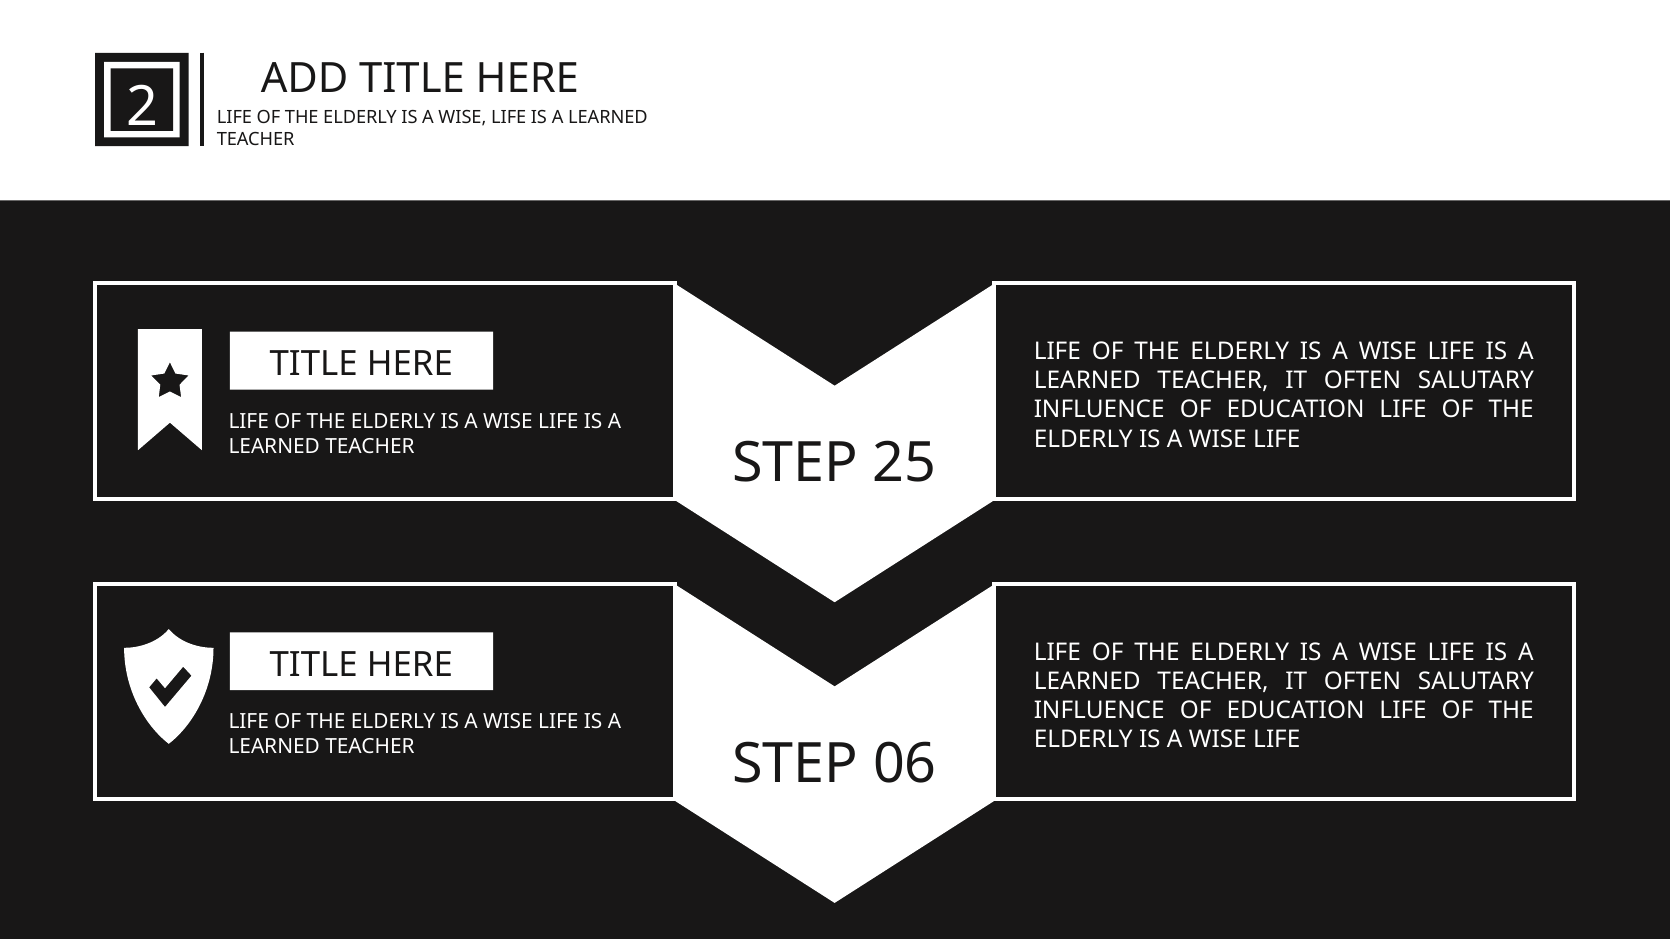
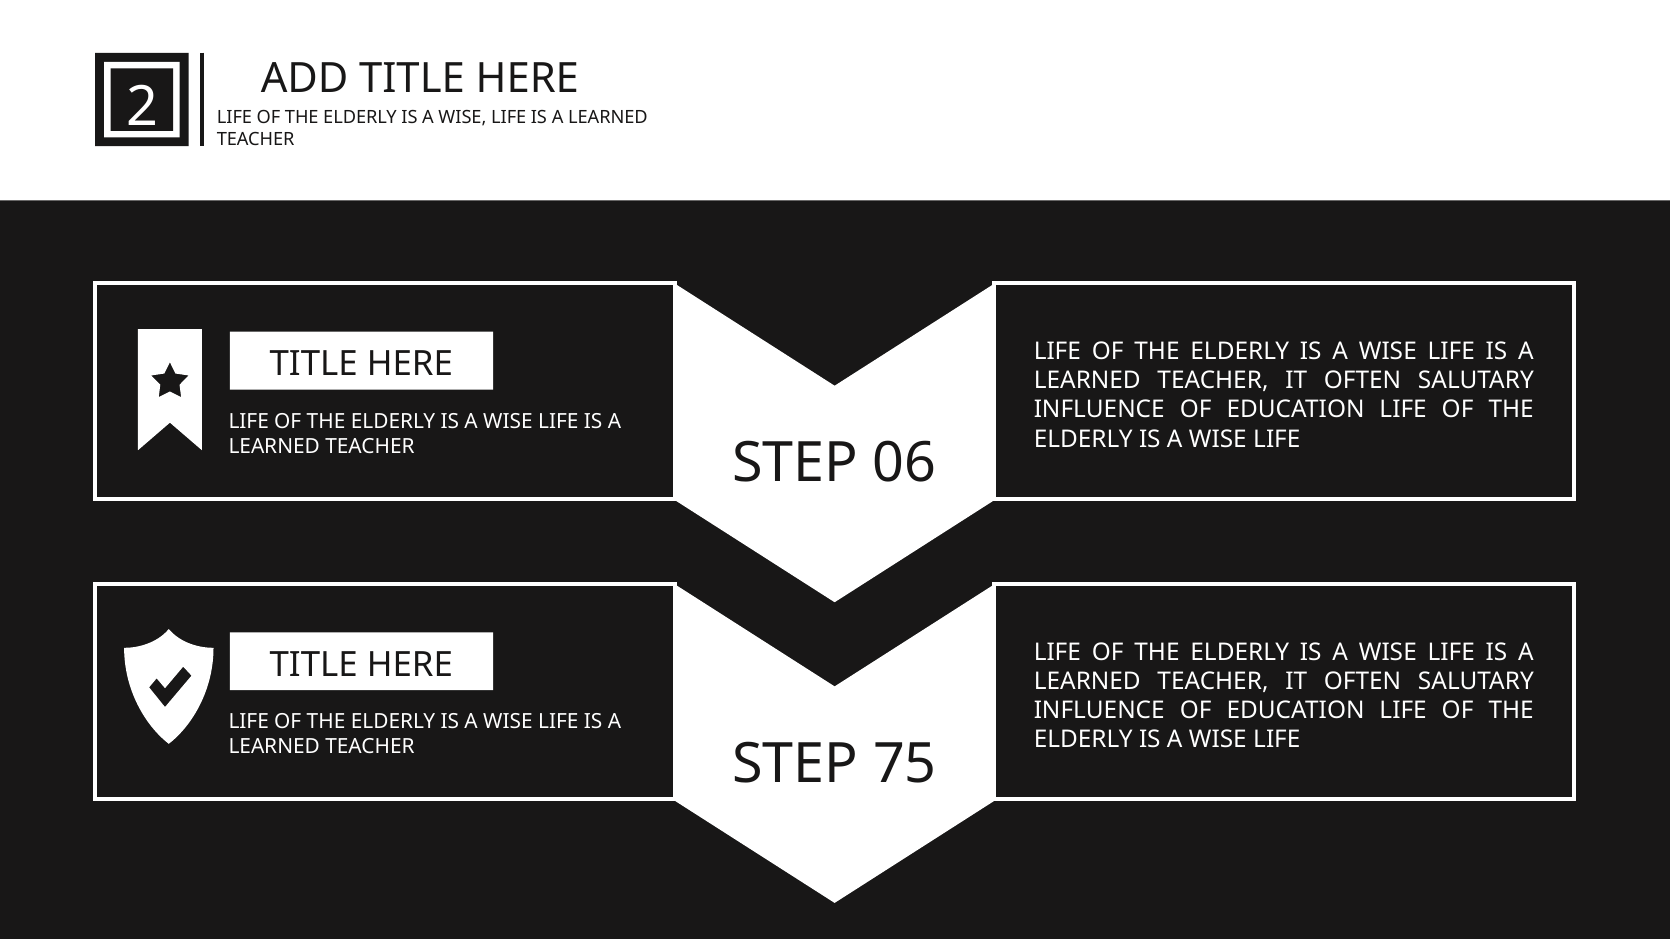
25: 25 -> 06 (905, 463)
06: 06 -> 75 (905, 764)
